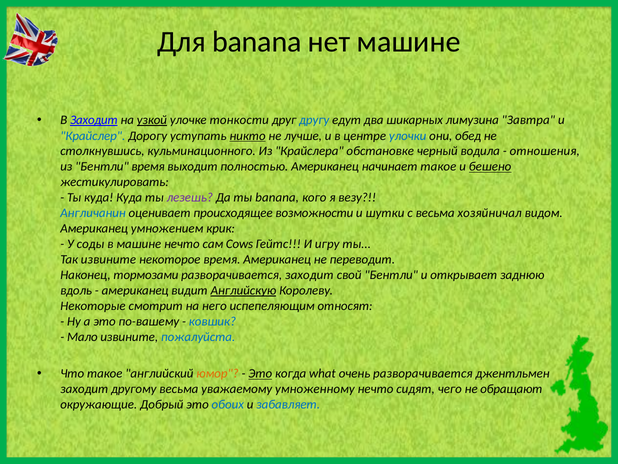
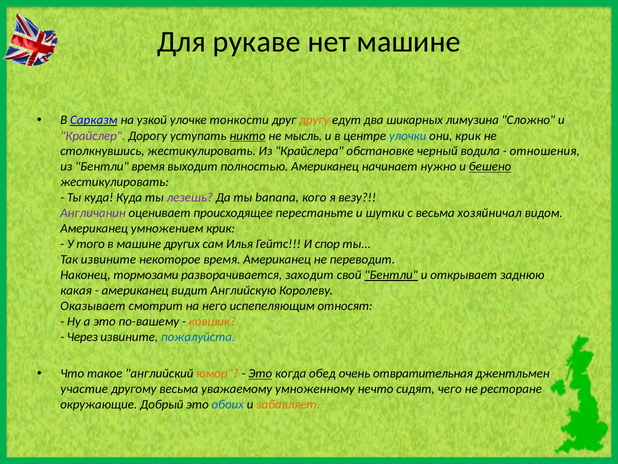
Для banana: banana -> рукаве (257, 42)
В Заходит: Заходит -> Сарказм (94, 120)
узкой underline: present -> none (152, 120)
другу colour: blue -> orange (314, 120)
Завтра: Завтра -> Сложно (528, 120)
Крайслер colour: blue -> purple (93, 136)
лучше: лучше -> мысль (303, 136)
они обед: обед -> крик (468, 136)
столкнувшись кульминационного: кульминационного -> жестикулировать (202, 151)
начинает такое: такое -> нужно (438, 167)
Англичанин colour: blue -> purple (93, 213)
возможности: возможности -> перестаньте (314, 213)
соды: соды -> того (91, 244)
машине нечто: нечто -> других (182, 244)
Cows: Cows -> Илья (239, 244)
игру: игру -> спор (327, 244)
Бентли underline: none -> present (391, 275)
вдоль: вдоль -> какая (76, 290)
Английскую underline: present -> none (243, 290)
Некоторые: Некоторые -> Оказывает (93, 306)
ковшик colour: blue -> orange (212, 321)
Мало: Мало -> Через (82, 336)
what: what -> обед (322, 373)
очень разворачивается: разворачивается -> отвратительная (423, 373)
заходит: заходит -> участие (84, 389)
обращают: обращают -> ресторане (511, 389)
забавляет colour: blue -> orange (288, 404)
